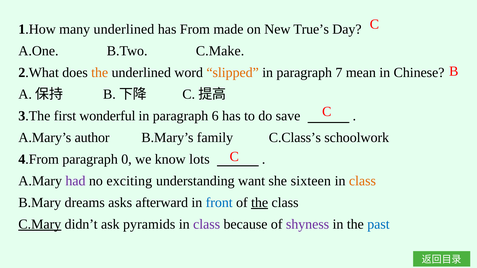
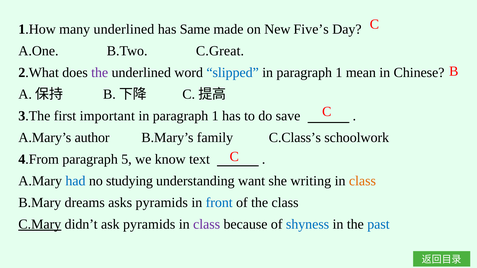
From: From -> Same (195, 29)
True’s: True’s -> Five’s (311, 29)
C.Make: C.Make -> C.Great (220, 51)
the colour: orange -> purple (100, 73)
slipped colour: orange -> blue (233, 73)
7: 7 -> 1 (339, 73)
wonderful: wonderful -> important (107, 116)
6: 6 -> 1 (215, 116)
0: 0 -> 5 (126, 159)
lots: lots -> text (200, 159)
had colour: purple -> blue (75, 181)
exciting: exciting -> studying (129, 181)
sixteen: sixteen -> writing (311, 181)
asks afterward: afterward -> pyramids (162, 203)
the underline: present -> none (260, 203)
shyness colour: purple -> blue (308, 224)
